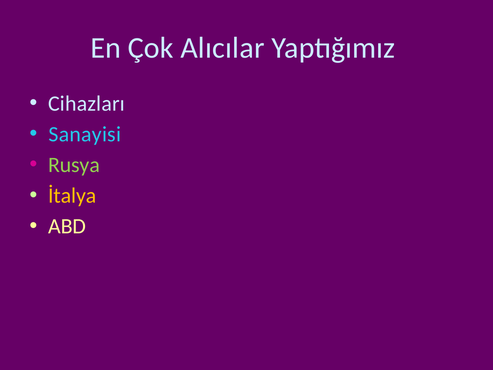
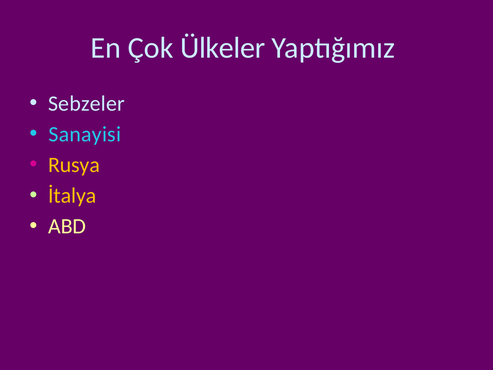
Alıcılar: Alıcılar -> Ülkeler (223, 48)
Cihazları: Cihazları -> Sebzeler (86, 103)
Rusya colour: light green -> yellow (74, 165)
